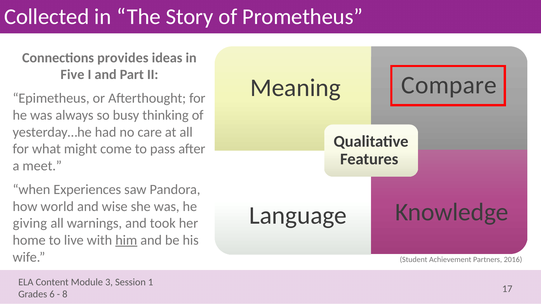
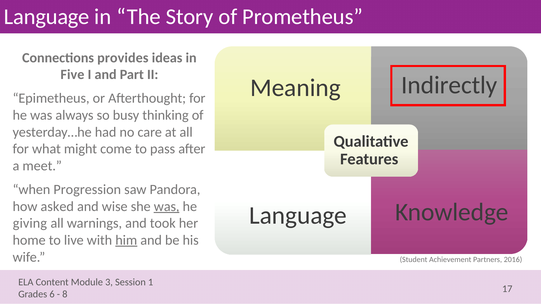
Collected: Collected -> Language (47, 17)
Compare: Compare -> Indirectly (449, 85)
Experiences: Experiences -> Progression (87, 190)
world: world -> asked (57, 207)
was underline: none -> present (167, 207)
